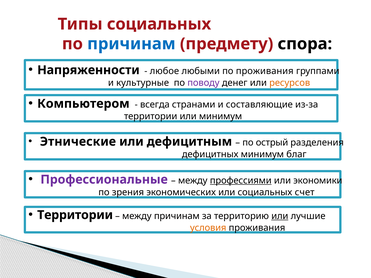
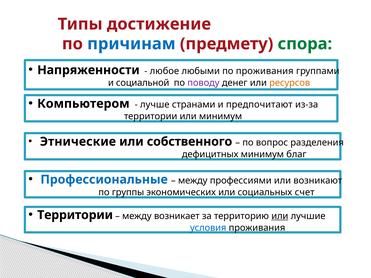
Типы социальных: социальных -> достижение (159, 24)
спора colour: black -> green (305, 44)
культурные: культурные -> социальной (143, 83)
всегда: всегда -> лучше (155, 105)
составляющие: составляющие -> предпочитают (259, 105)
дефицитным: дефицитным -> собственного (190, 142)
острый: острый -> вопрос (272, 143)
Профессиональные colour: purple -> blue (104, 180)
профессиями underline: present -> none (241, 181)
экономики: экономики -> возникают (318, 181)
зрения: зрения -> группы (128, 192)
между причинам: причинам -> возникает (177, 216)
условия colour: orange -> blue (208, 228)
